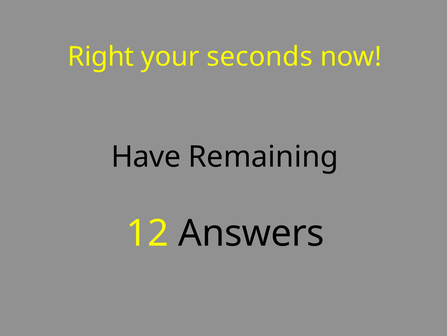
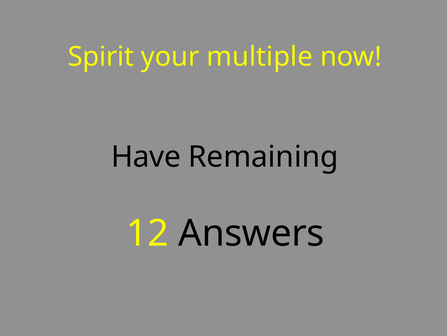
Right: Right -> Spirit (101, 57)
seconds: seconds -> multiple (260, 57)
